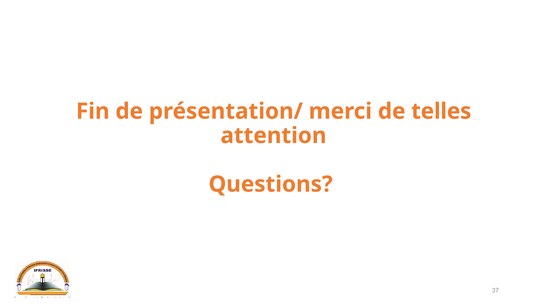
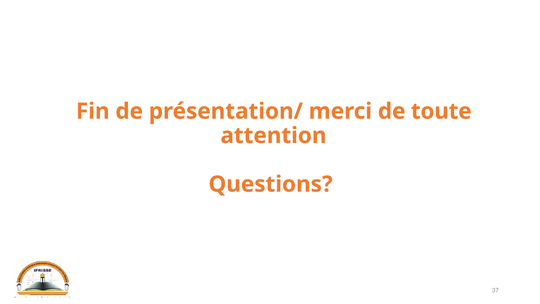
telles: telles -> toute (441, 111)
